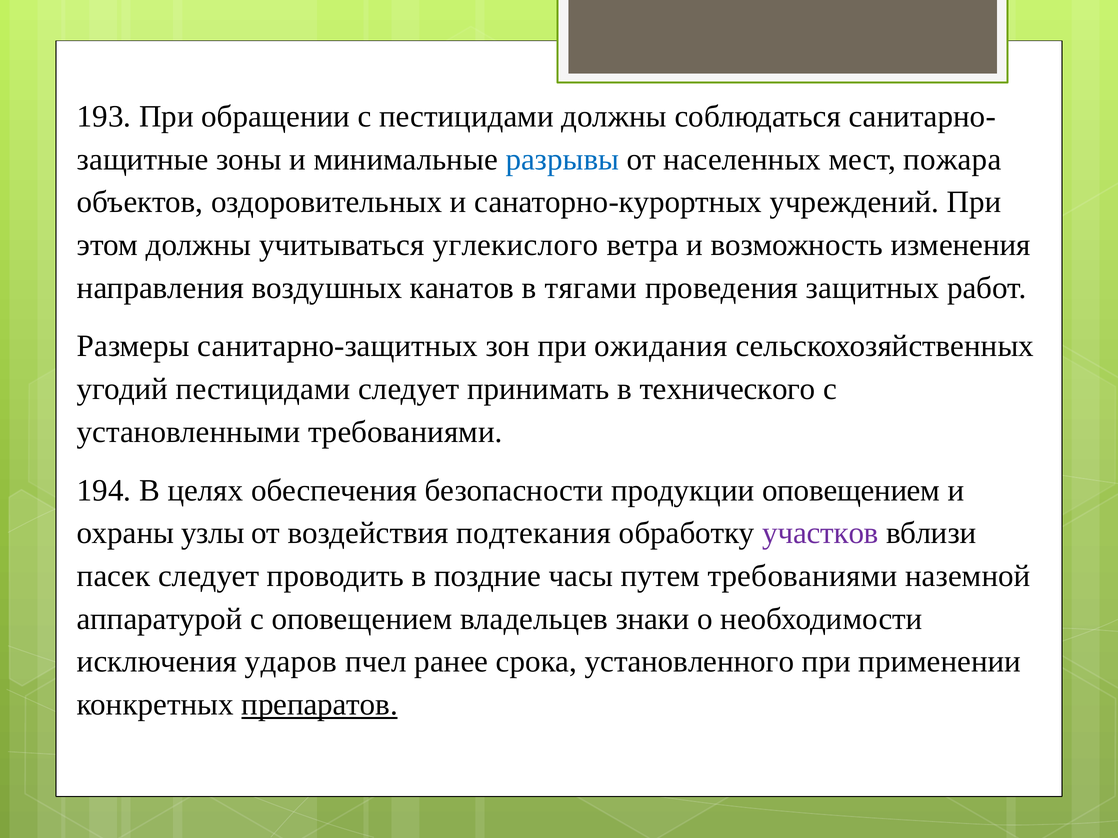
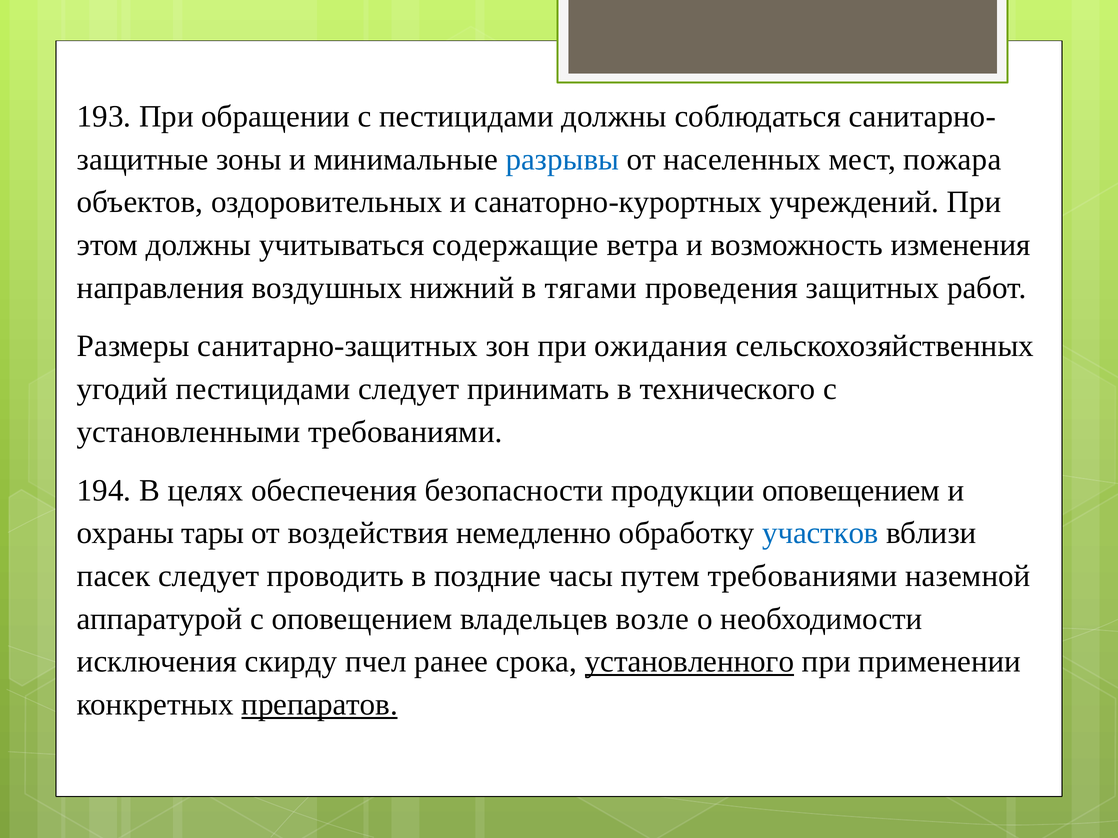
углекислого: углекислого -> содержащие (515, 245)
канатов: канатов -> нижний (462, 288)
узлы: узлы -> тары (213, 533)
подтекания: подтекания -> немедленно (534, 533)
участков colour: purple -> blue (820, 533)
знаки: знаки -> возле (652, 619)
ударов: ударов -> скирду (291, 662)
установленного underline: none -> present (689, 662)
